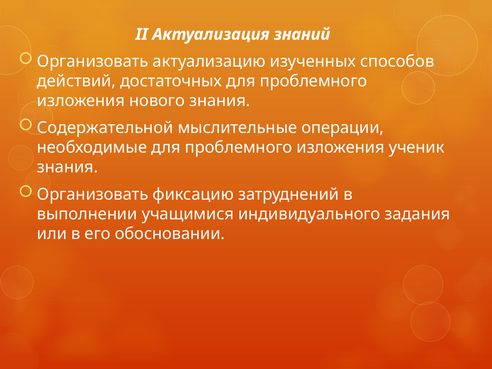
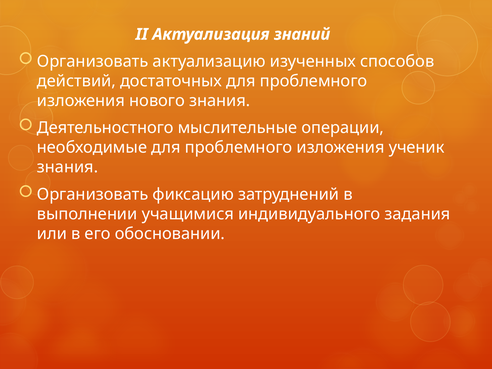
Содержательной: Содержательной -> Деятельностного (105, 128)
